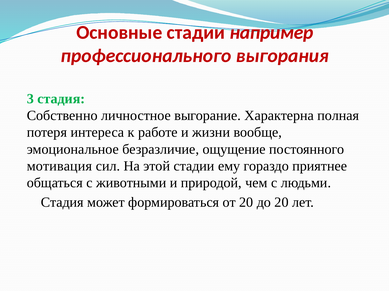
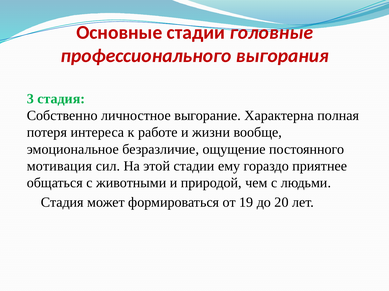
например: например -> головные (271, 33)
от 20: 20 -> 19 (246, 203)
